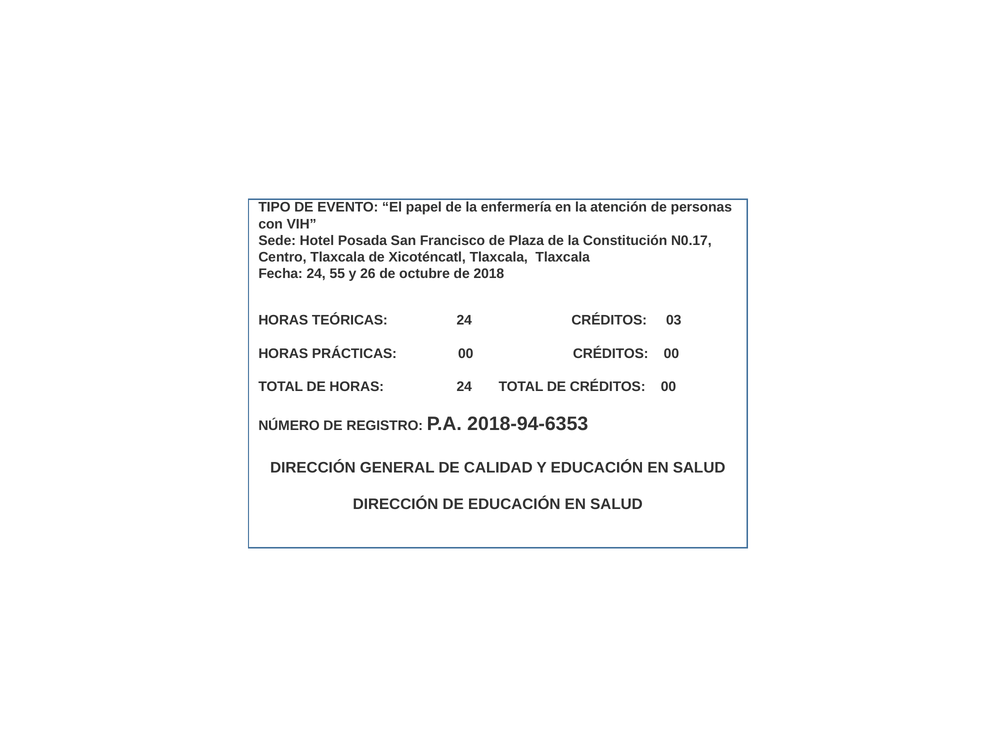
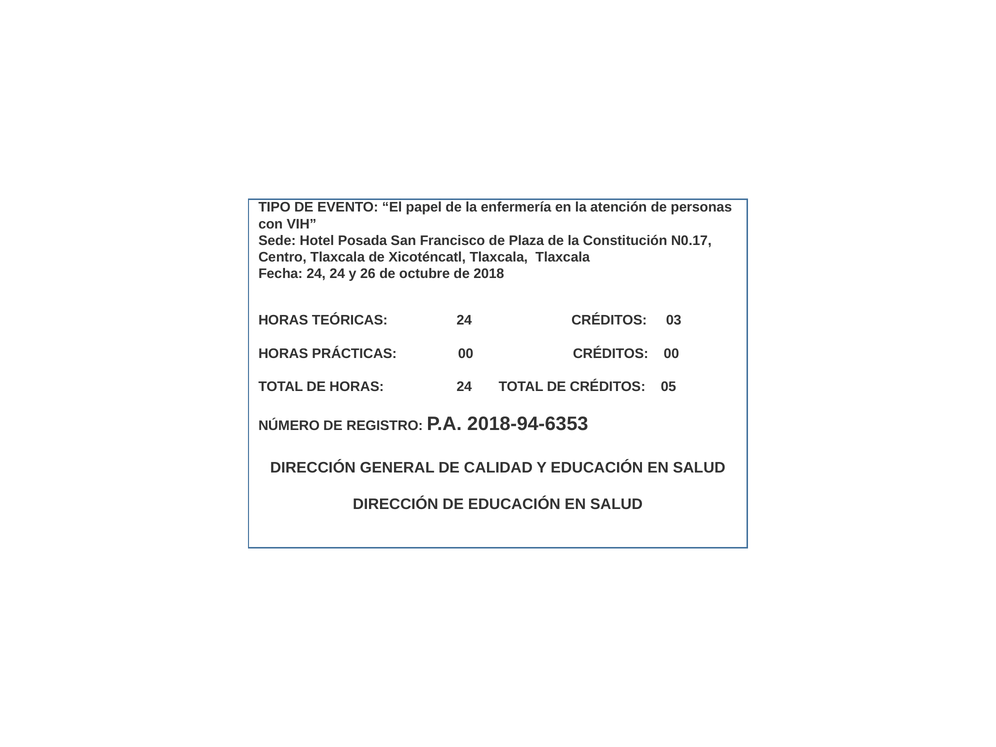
24 55: 55 -> 24 (337, 274)
DE CRÉDITOS 00: 00 -> 05 (668, 387)
